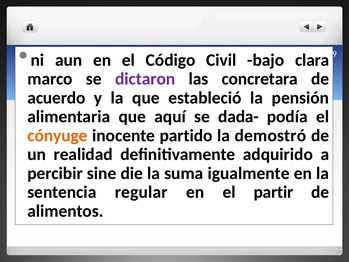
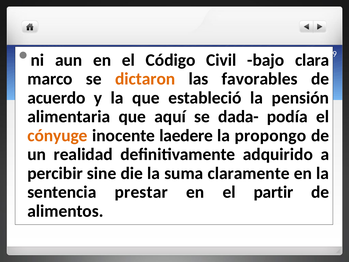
dictaron colour: purple -> orange (145, 79)
concretara: concretara -> favorables (260, 79)
partido: partido -> laedere (186, 135)
demostró: demostró -> propongo (270, 135)
igualmente: igualmente -> claramente (249, 173)
regular: regular -> prestar (141, 192)
